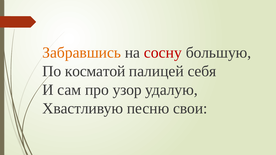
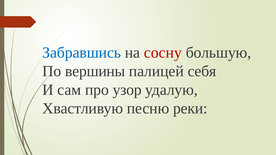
Забравшись colour: orange -> blue (82, 53)
косматой: косматой -> вершины (95, 71)
свои: свои -> реки (190, 109)
